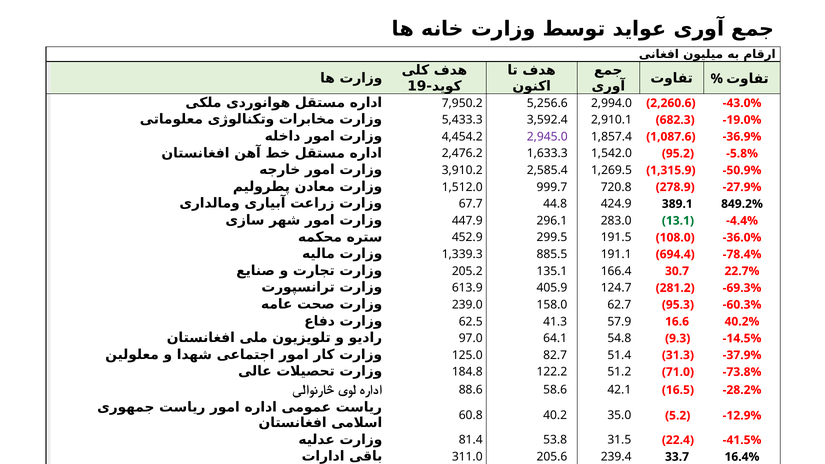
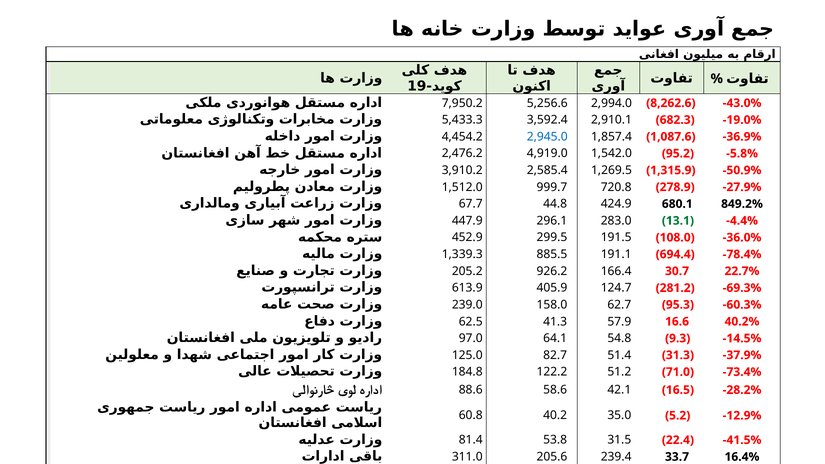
2,260.6: 2,260.6 -> 8,262.6 (671, 103)
2,945.0 colour: purple -> blue (547, 137)
1,633.3: 1,633.3 -> 4,919.0 (547, 153)
389.1: 389.1 -> 680.1 (677, 204)
135.1: 135.1 -> 926.2 (552, 271)
-73.8%: -73.8% -> -73.4% (742, 372)
